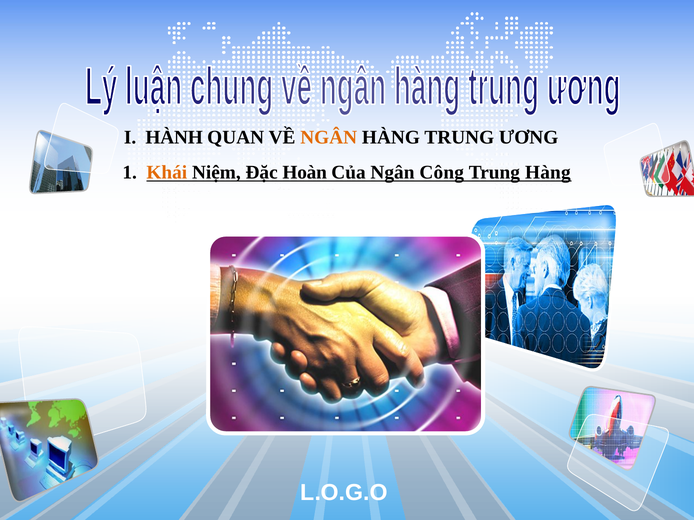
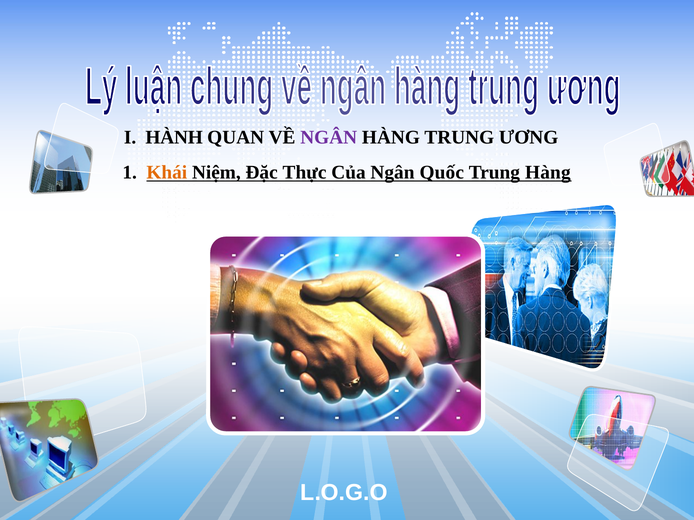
NGÂN colour: orange -> purple (329, 137)
Hoàn: Hoàn -> Thực (305, 173)
Công: Công -> Quốc (442, 173)
